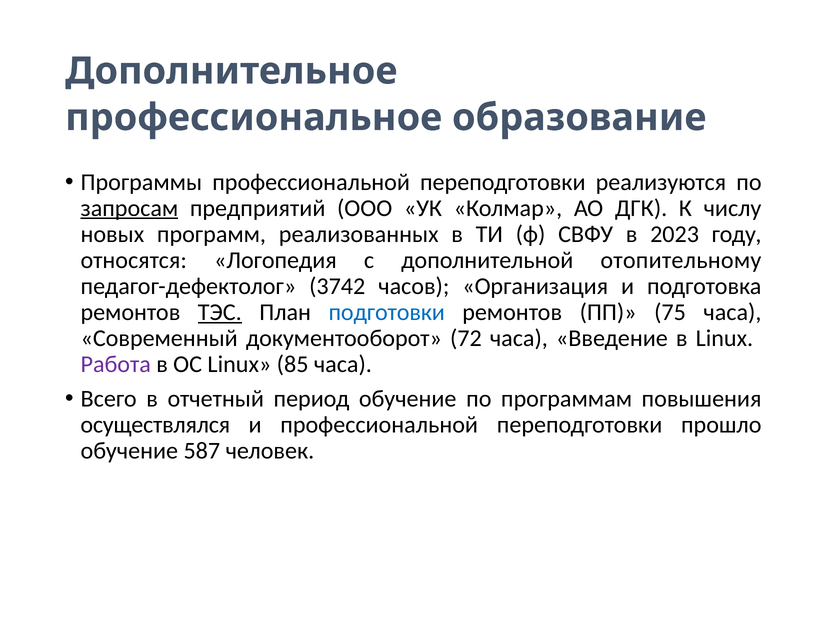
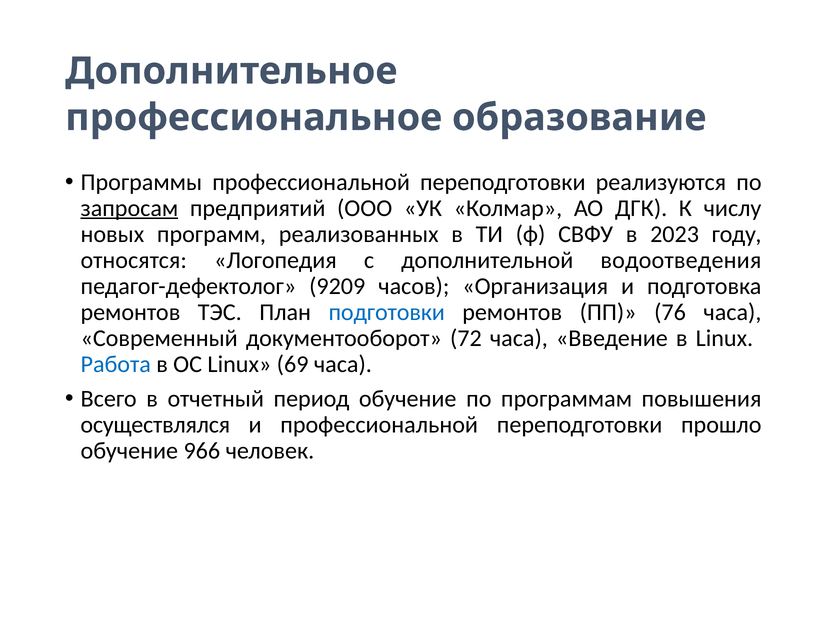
отопительному: отопительному -> водоотведения (681, 260)
3742: 3742 -> 9209 (337, 286)
ТЭС underline: present -> none (220, 312)
75: 75 -> 76 (670, 312)
Работа colour: purple -> blue (116, 364)
85: 85 -> 69 (293, 364)
587: 587 -> 966 (202, 451)
